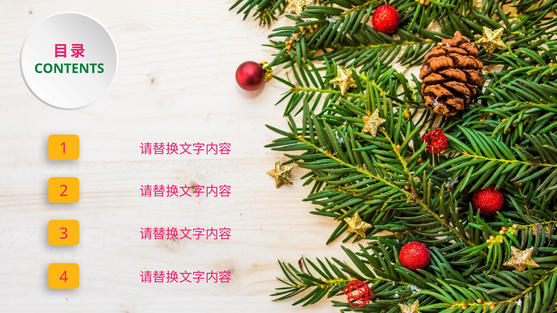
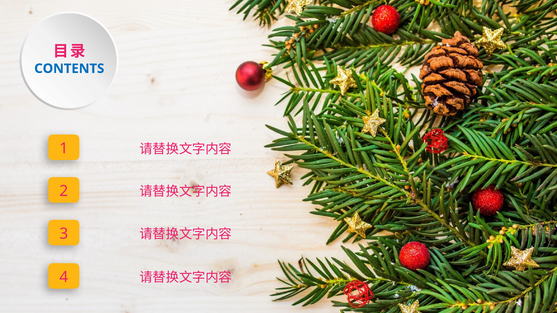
CONTENTS colour: green -> blue (69, 69)
